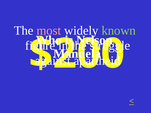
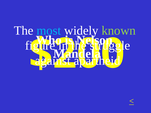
most colour: pink -> light blue (49, 31)
